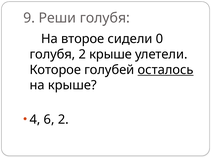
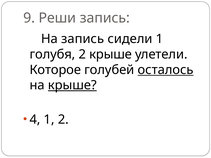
Реши голубя: голубя -> запись (105, 18)
На второе: второе -> запись (83, 39)
сидели 0: 0 -> 1 (159, 39)
крыше underline: none -> present (72, 85)
4 6: 6 -> 1 (49, 120)
